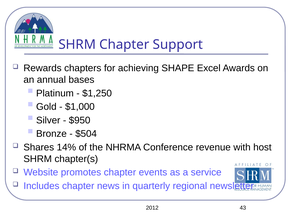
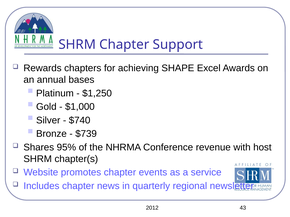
$950: $950 -> $740 (80, 121)
$504: $504 -> $739 (86, 134)
14%: 14% -> 95% (66, 148)
